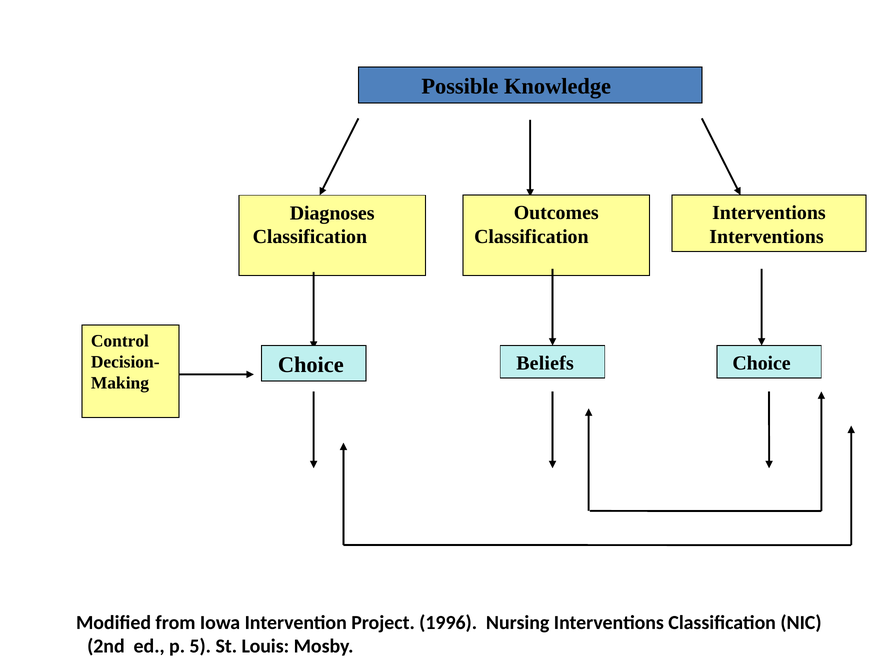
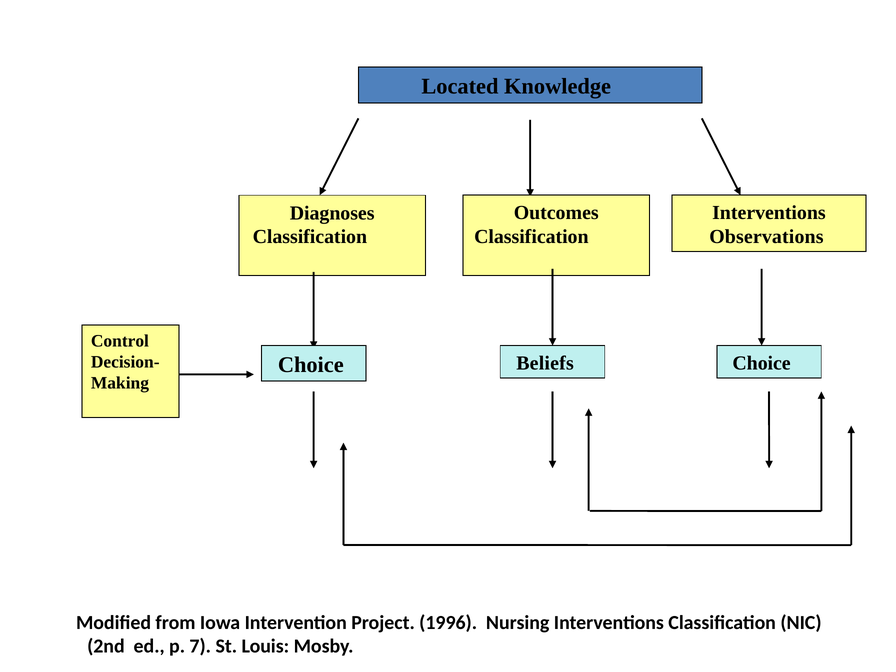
Possible: Possible -> Located (460, 87)
Interventions: Interventions -> Observations (766, 237)
5: 5 -> 7 (200, 646)
